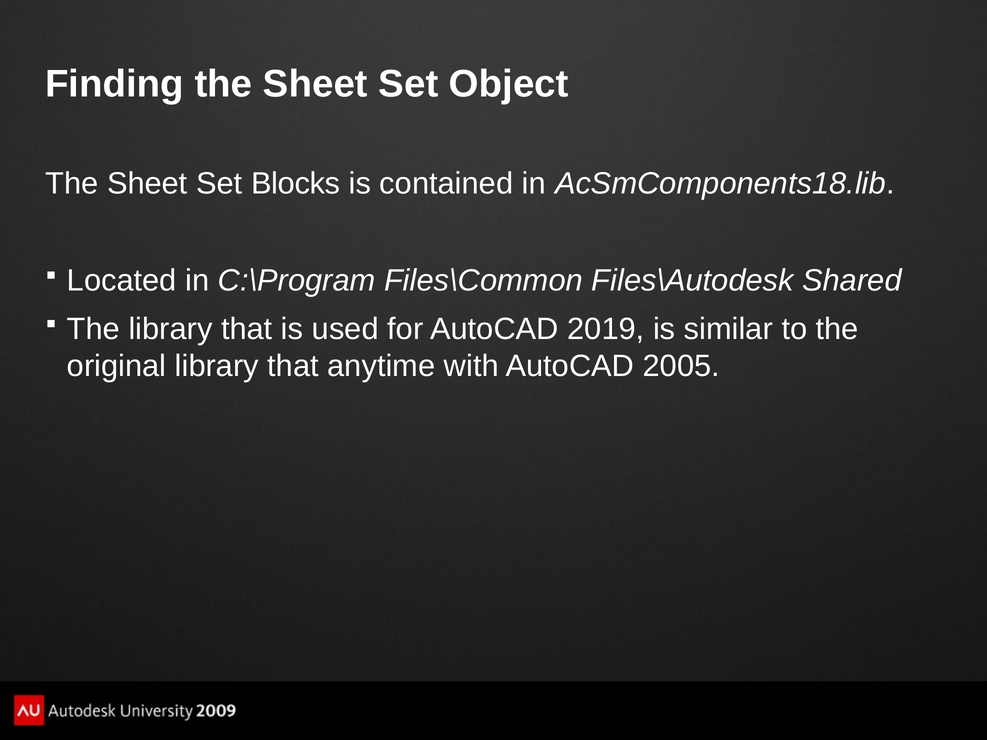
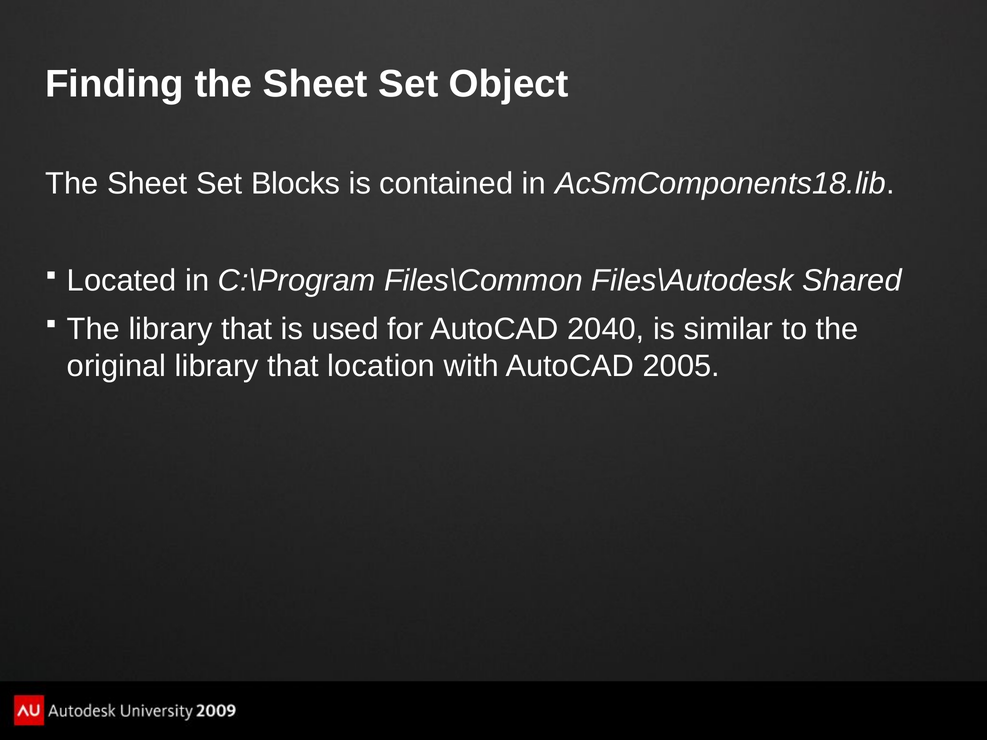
2019: 2019 -> 2040 (606, 329)
anytime: anytime -> location (381, 366)
